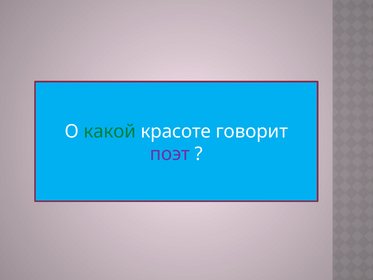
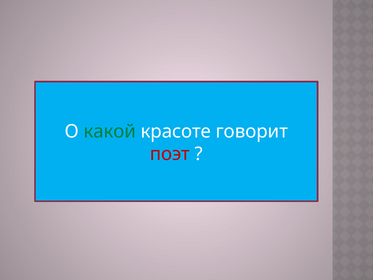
поэт colour: purple -> red (170, 154)
